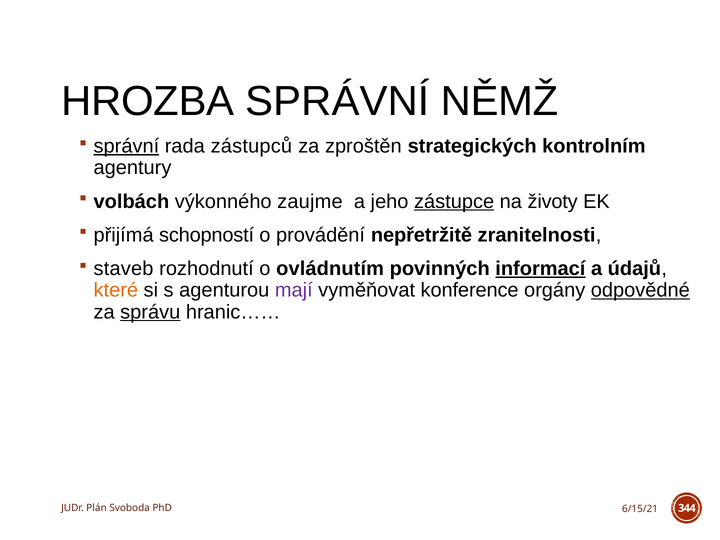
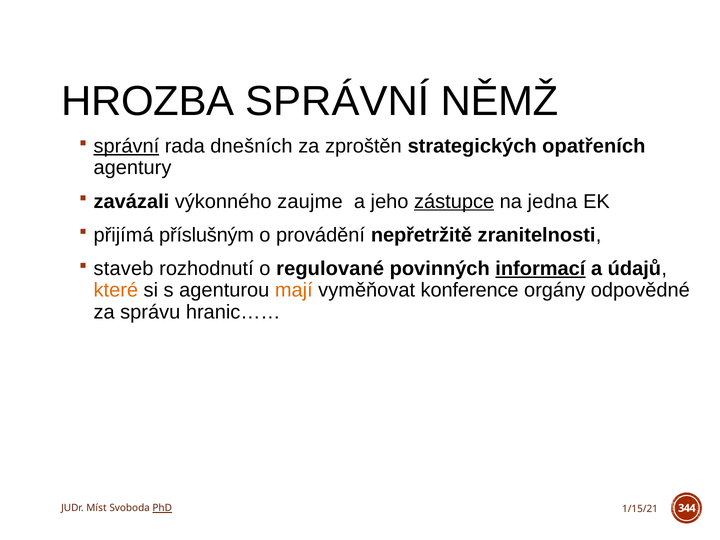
zástupců: zástupců -> dnešních (251, 146)
kontrolním: kontrolním -> opatřeních (594, 146)
volbách: volbách -> zavázali (131, 201)
životy: životy -> jedna (552, 201)
schopností: schopností -> příslušným (207, 235)
ovládnutím: ovládnutím -> regulované (330, 269)
mají colour: purple -> orange (294, 290)
odpovědné underline: present -> none (640, 290)
správu underline: present -> none (150, 312)
Plán: Plán -> Míst (96, 508)
PhD underline: none -> present (162, 508)
6/15/21: 6/15/21 -> 1/15/21 (640, 509)
